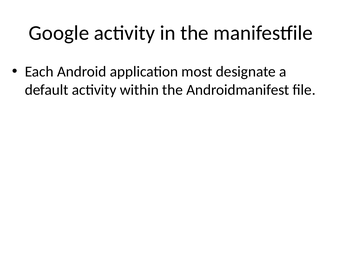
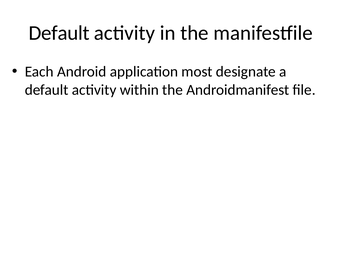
Google: Google -> Default (59, 33)
